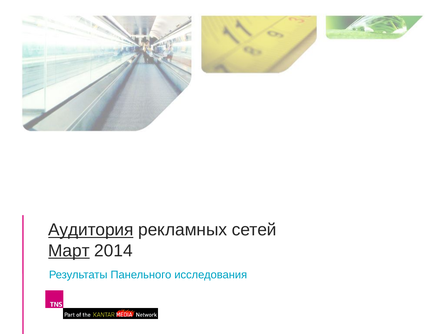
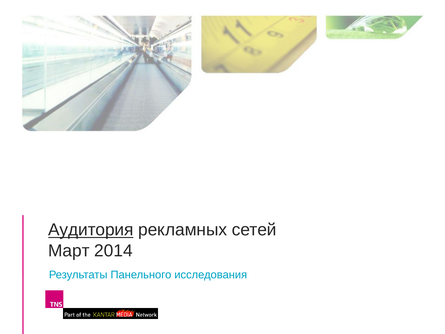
Март underline: present -> none (69, 251)
